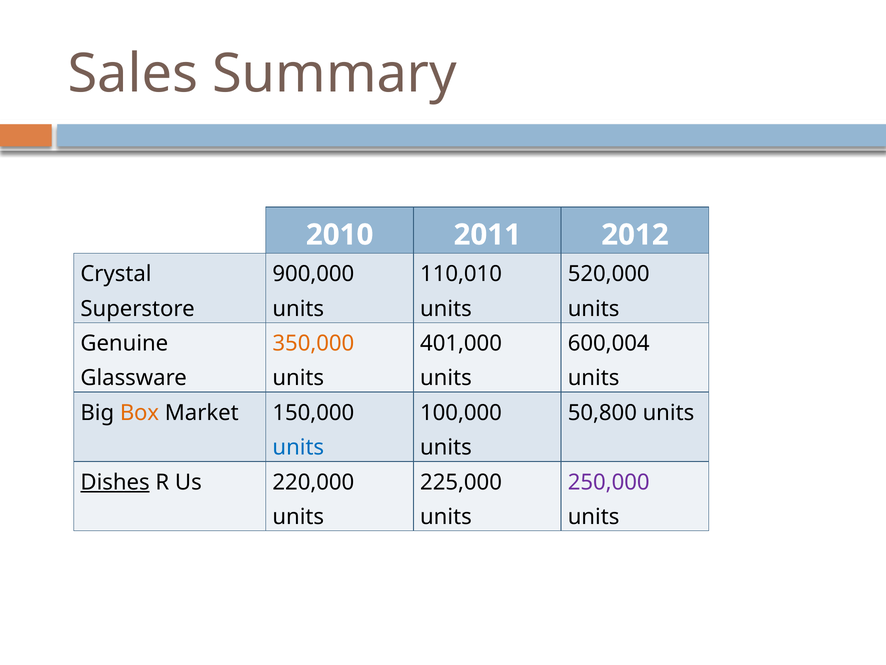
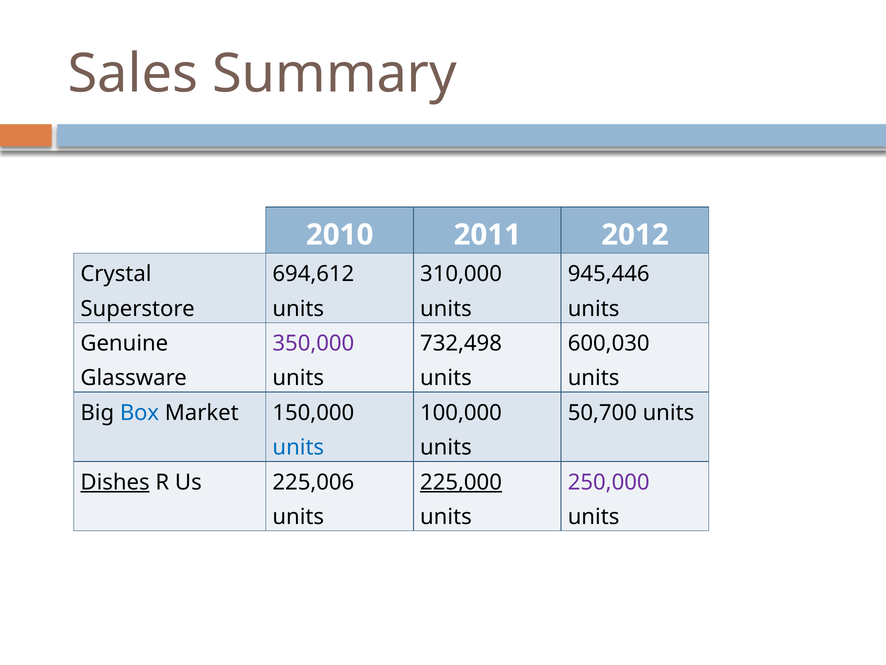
900,000: 900,000 -> 694,612 (313, 274)
110,010: 110,010 -> 310,000 (461, 274)
520,000: 520,000 -> 945,446 (609, 274)
350,000 colour: orange -> purple (313, 343)
401,000: 401,000 -> 732,498 (461, 343)
600,004: 600,004 -> 600,030 (609, 343)
Box colour: orange -> blue (139, 413)
50,800: 50,800 -> 50,700 (602, 413)
220,000: 220,000 -> 225,006 (313, 482)
225,000 underline: none -> present (461, 482)
